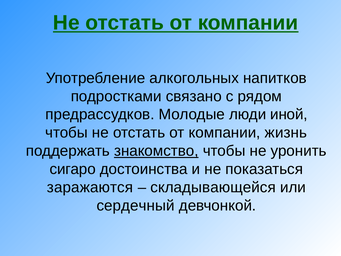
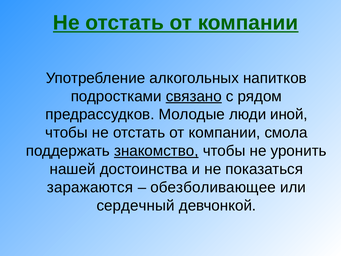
связано underline: none -> present (194, 96)
жизнь: жизнь -> смола (286, 133)
сигаро: сигаро -> нашей (73, 169)
складывающейся: складывающейся -> обезболивающее (213, 187)
